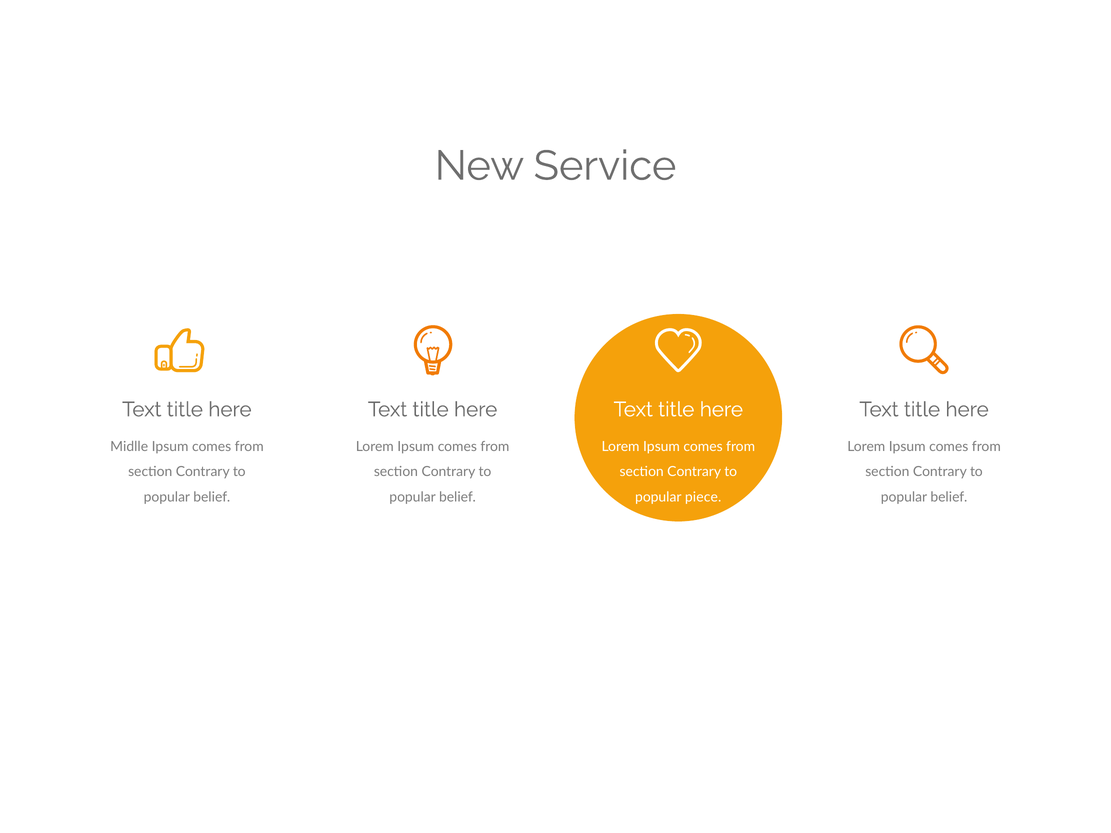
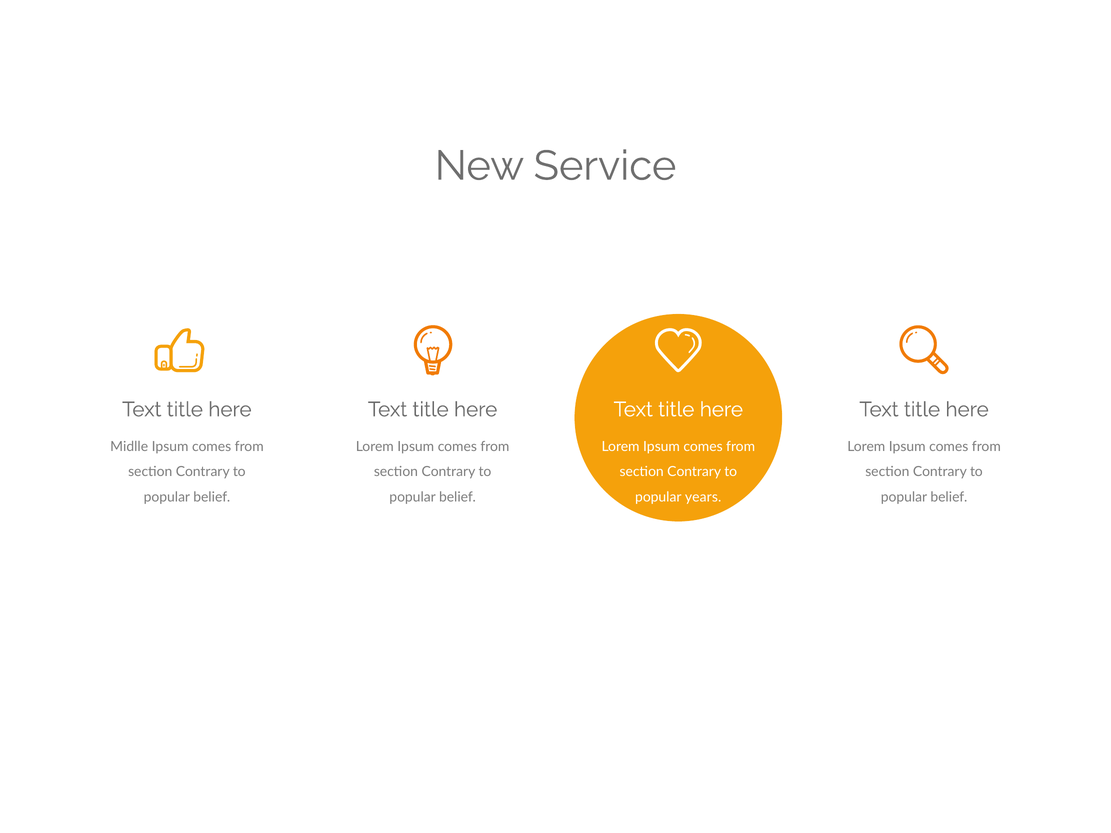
piece: piece -> years (703, 497)
